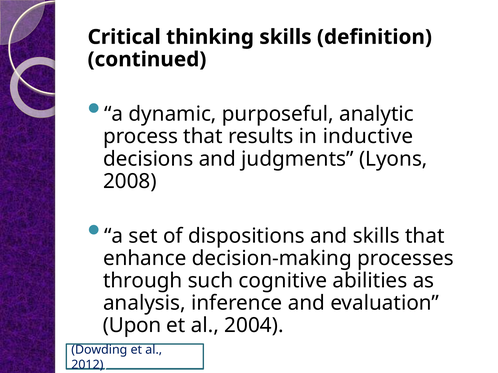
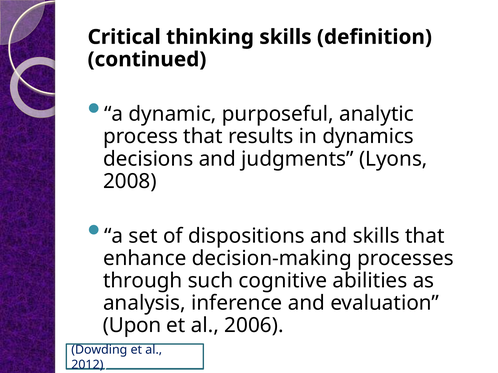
inductive: inductive -> dynamics (368, 137)
2004: 2004 -> 2006 (254, 326)
